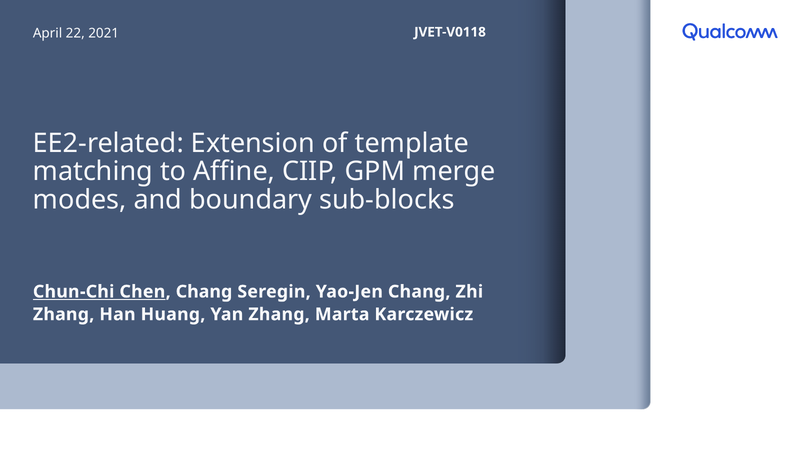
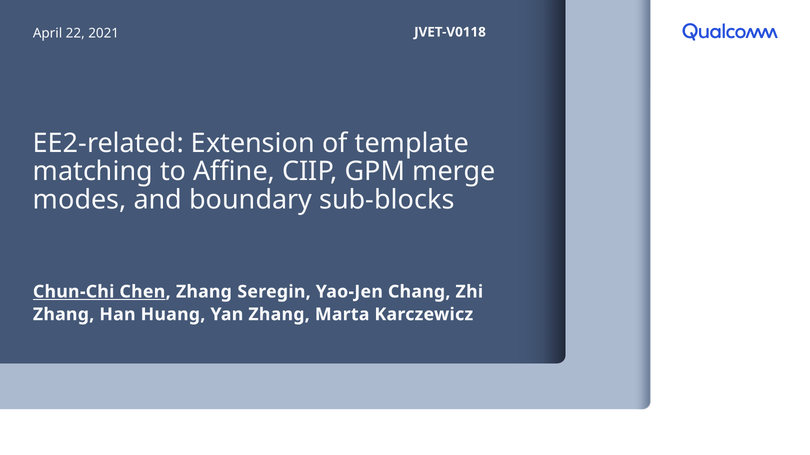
Chen Chang: Chang -> Zhang (204, 292)
